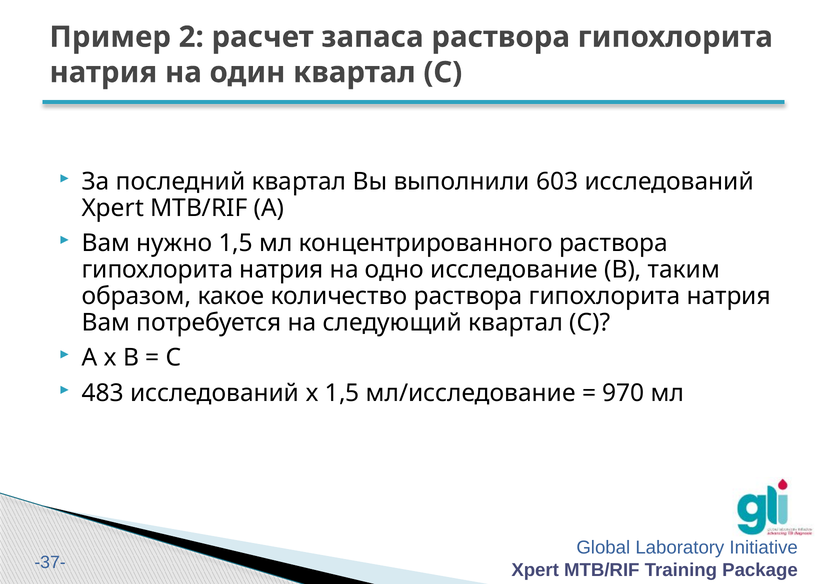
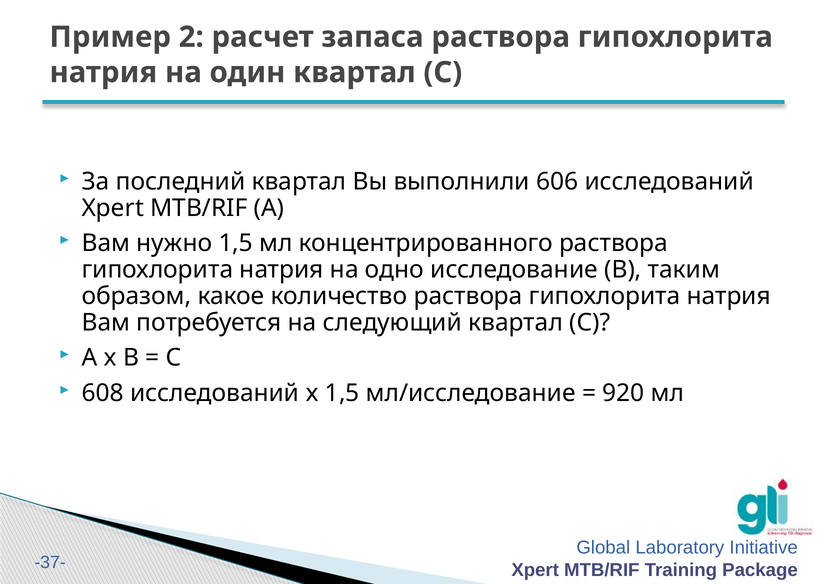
603: 603 -> 606 (557, 181)
483: 483 -> 608 (103, 393)
970: 970 -> 920 (623, 393)
